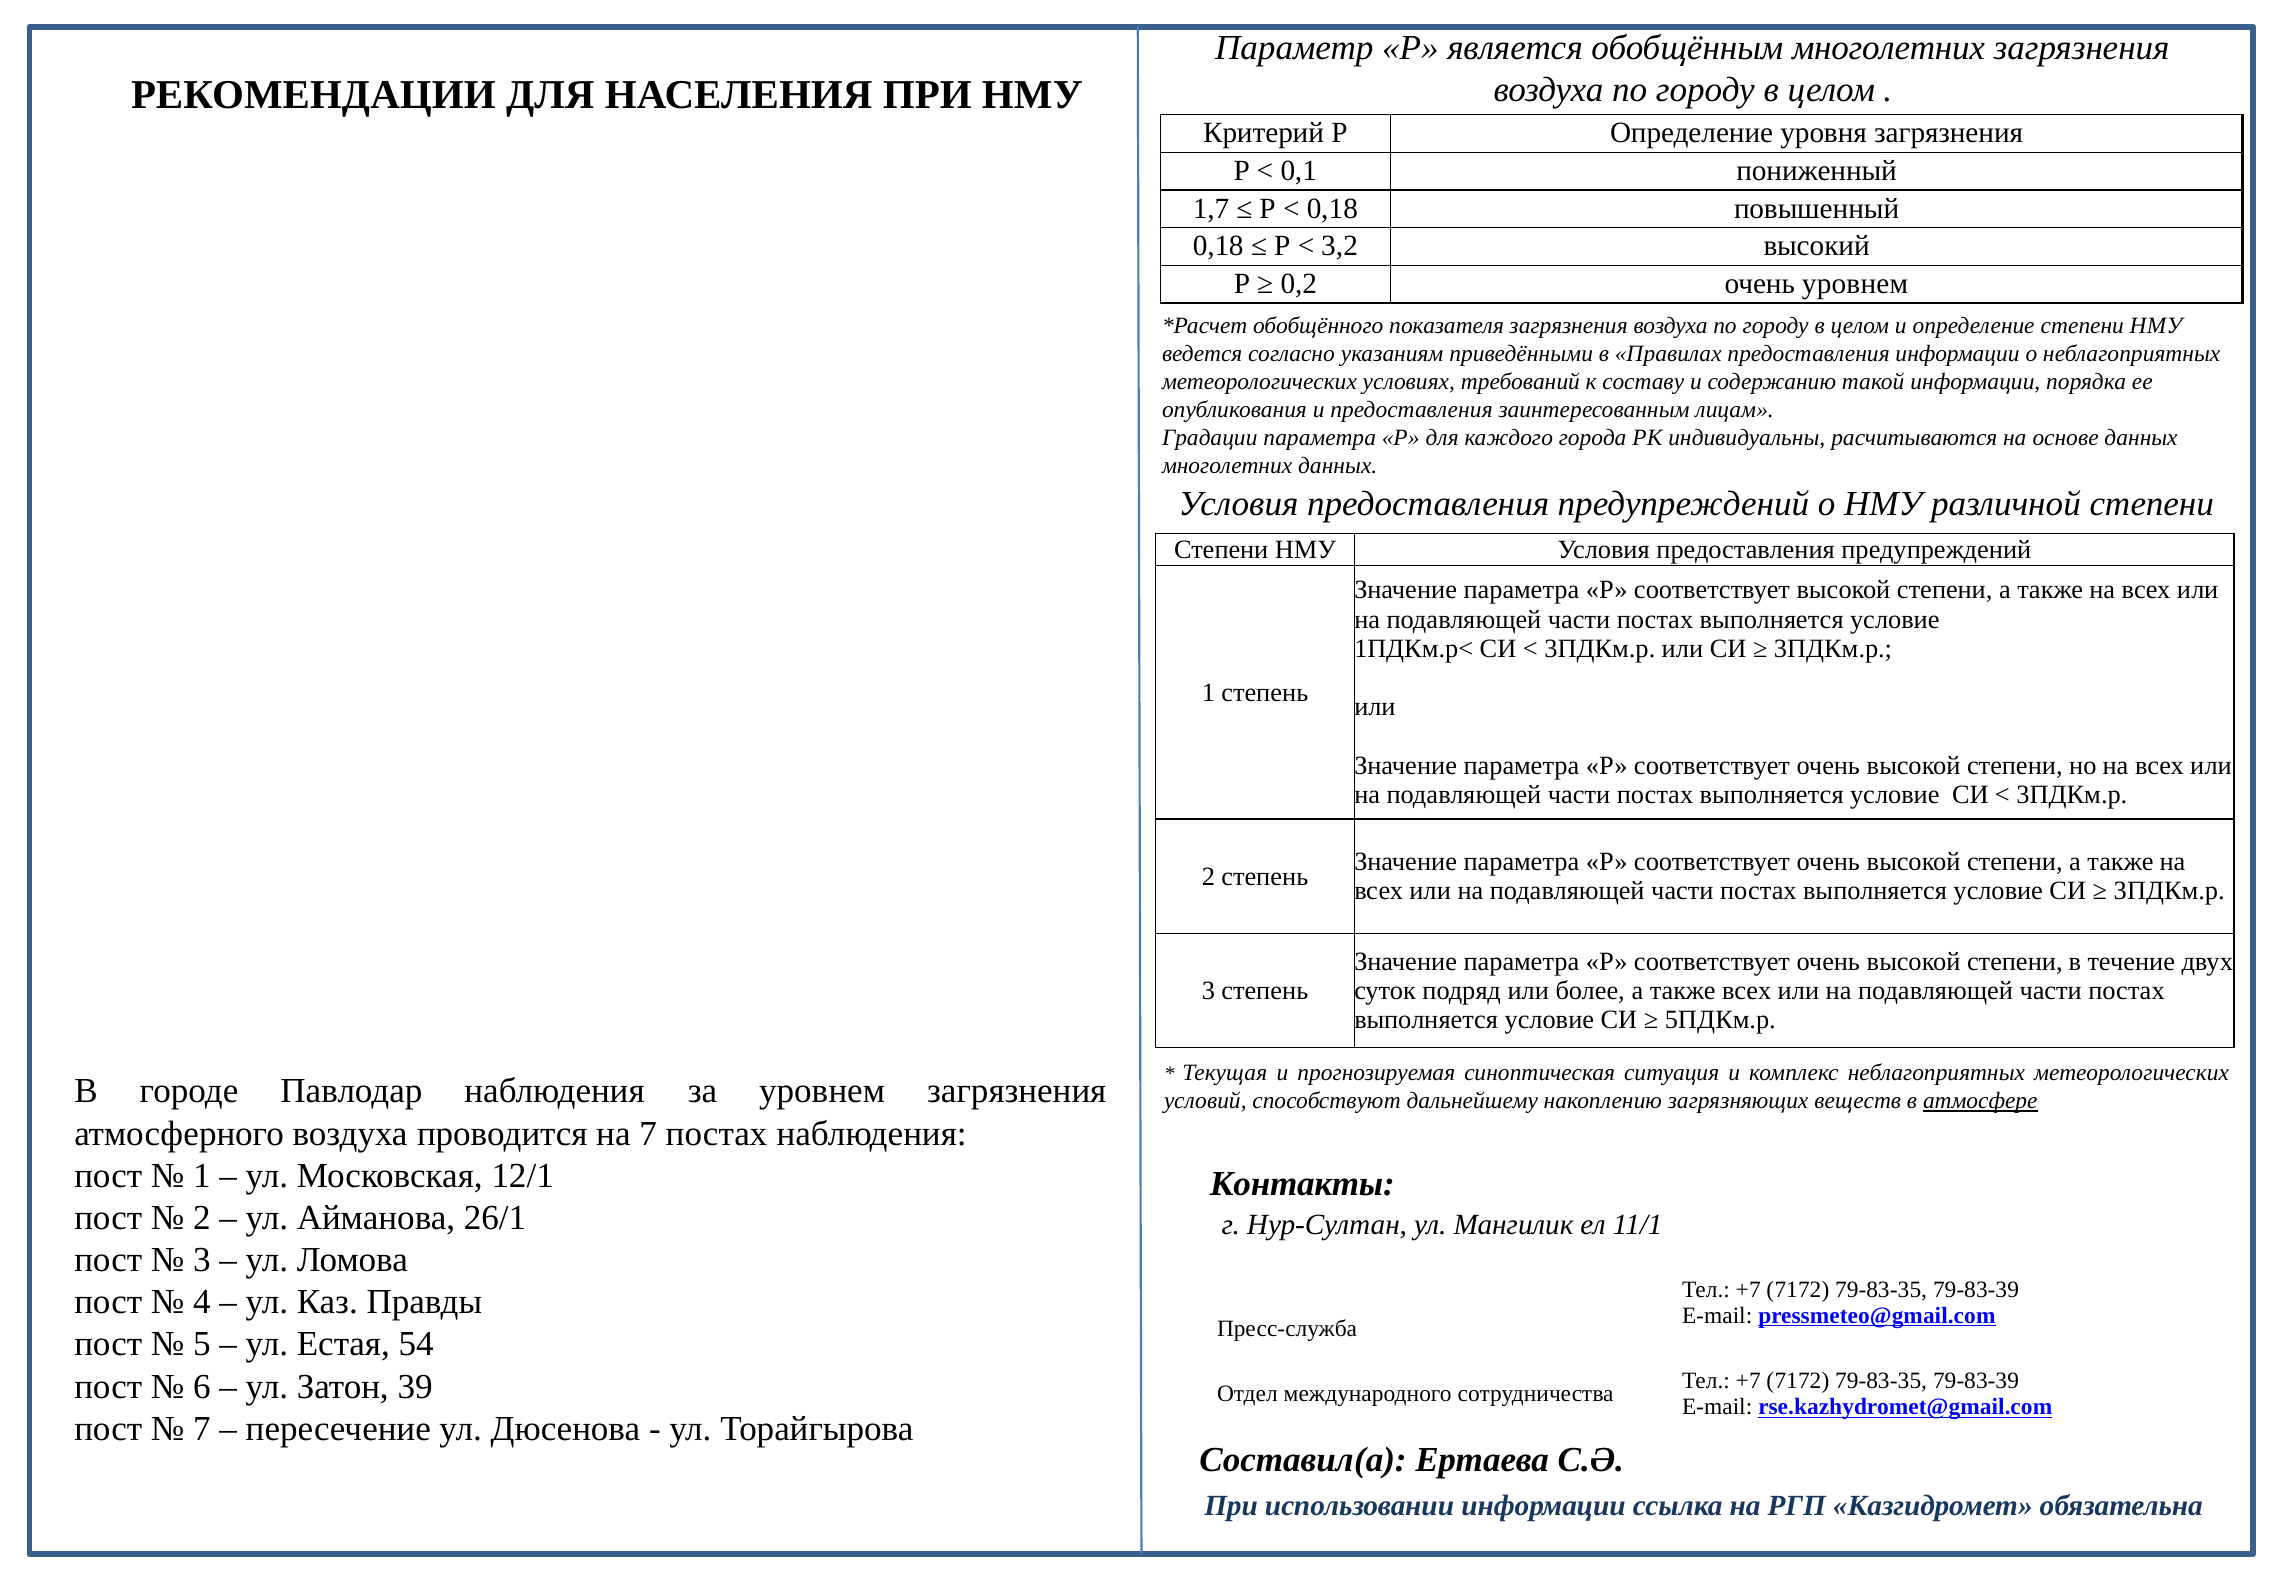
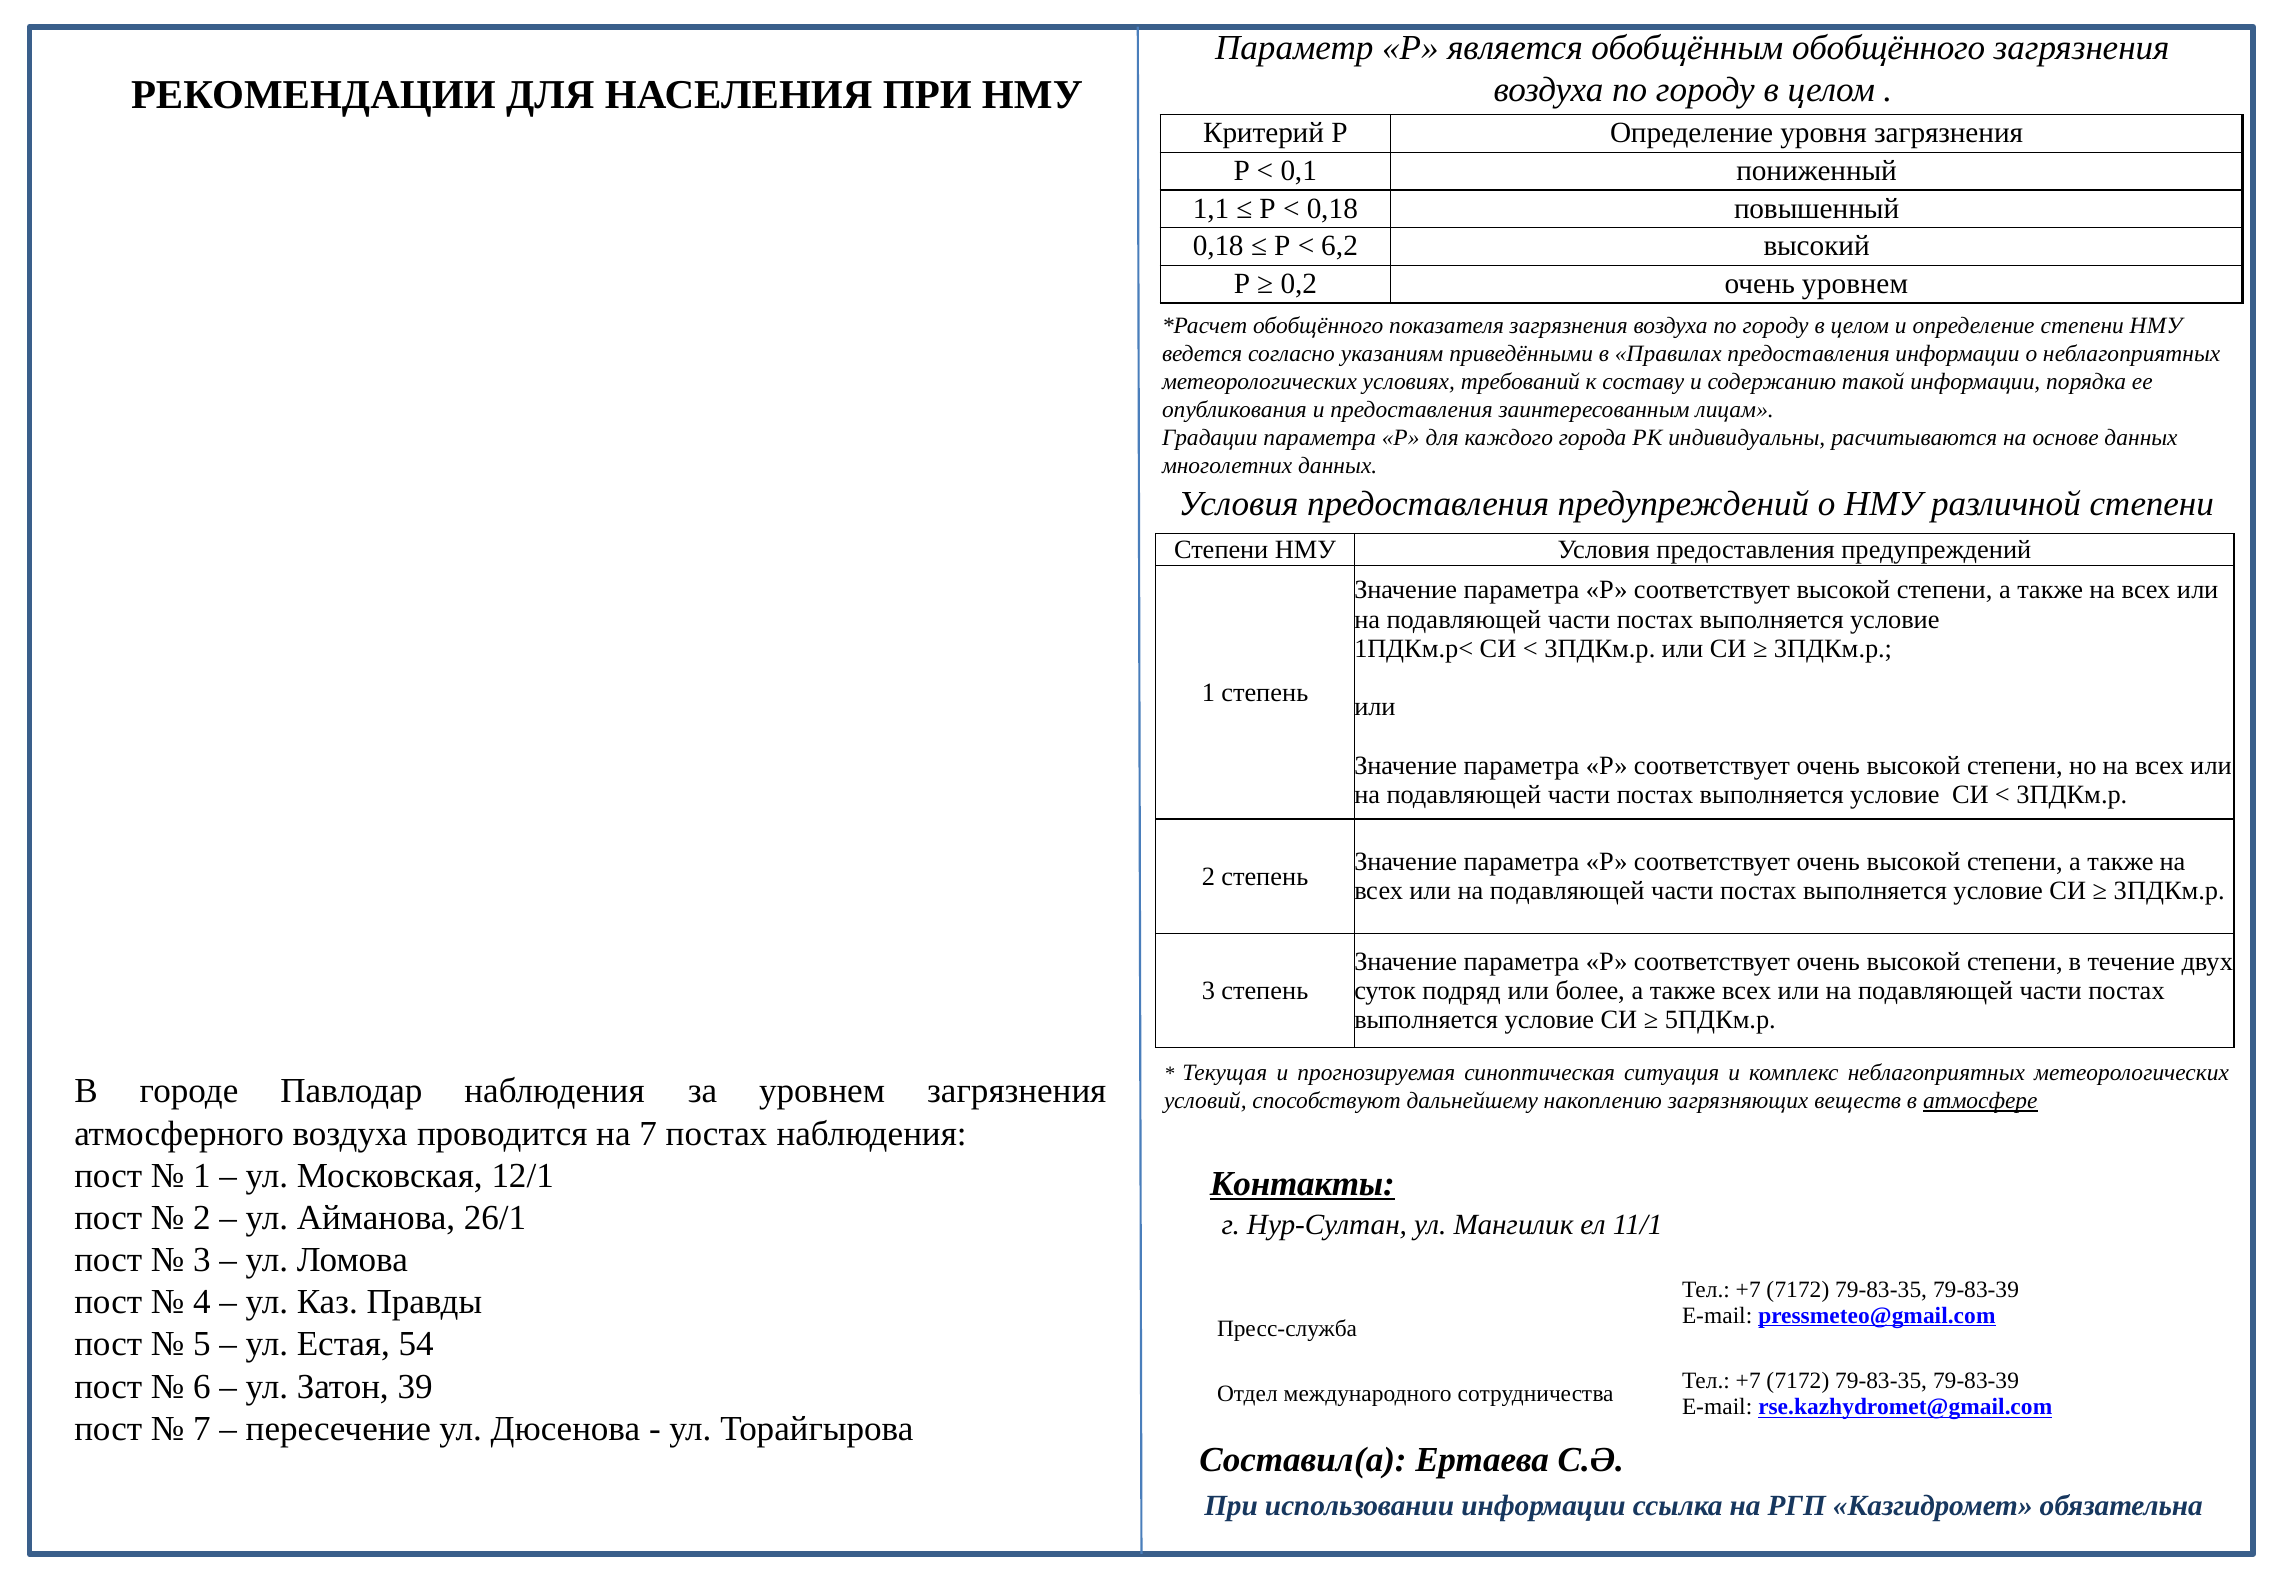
обобщённым многолетних: многолетних -> обобщённого (1889, 48)
1,7: 1,7 -> 1,1 (1211, 209)
3,2: 3,2 -> 6,2 (1340, 246)
Контакты underline: none -> present (1302, 1184)
